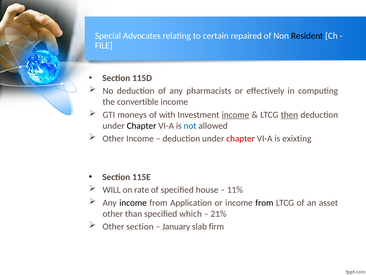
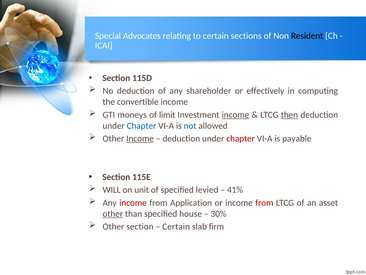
repaired: repaired -> sections (246, 36)
FILE: FILE -> ICAI (104, 46)
pharmacists: pharmacists -> shareholder (209, 91)
with: with -> limit (167, 115)
Chapter colour: black -> blue (142, 126)
Income underline: none -> present (140, 138)
exixting: exixting -> payable (297, 138)
rate: rate -> unit (142, 190)
house: house -> levied (207, 190)
11%: 11% -> 41% (235, 190)
income colour: black -> red (133, 202)
from colour: black -> red (264, 202)
other underline: none -> present (113, 213)
which: which -> house (191, 213)
21%: 21% -> 30% (219, 213)
January: January -> Certain (176, 226)
